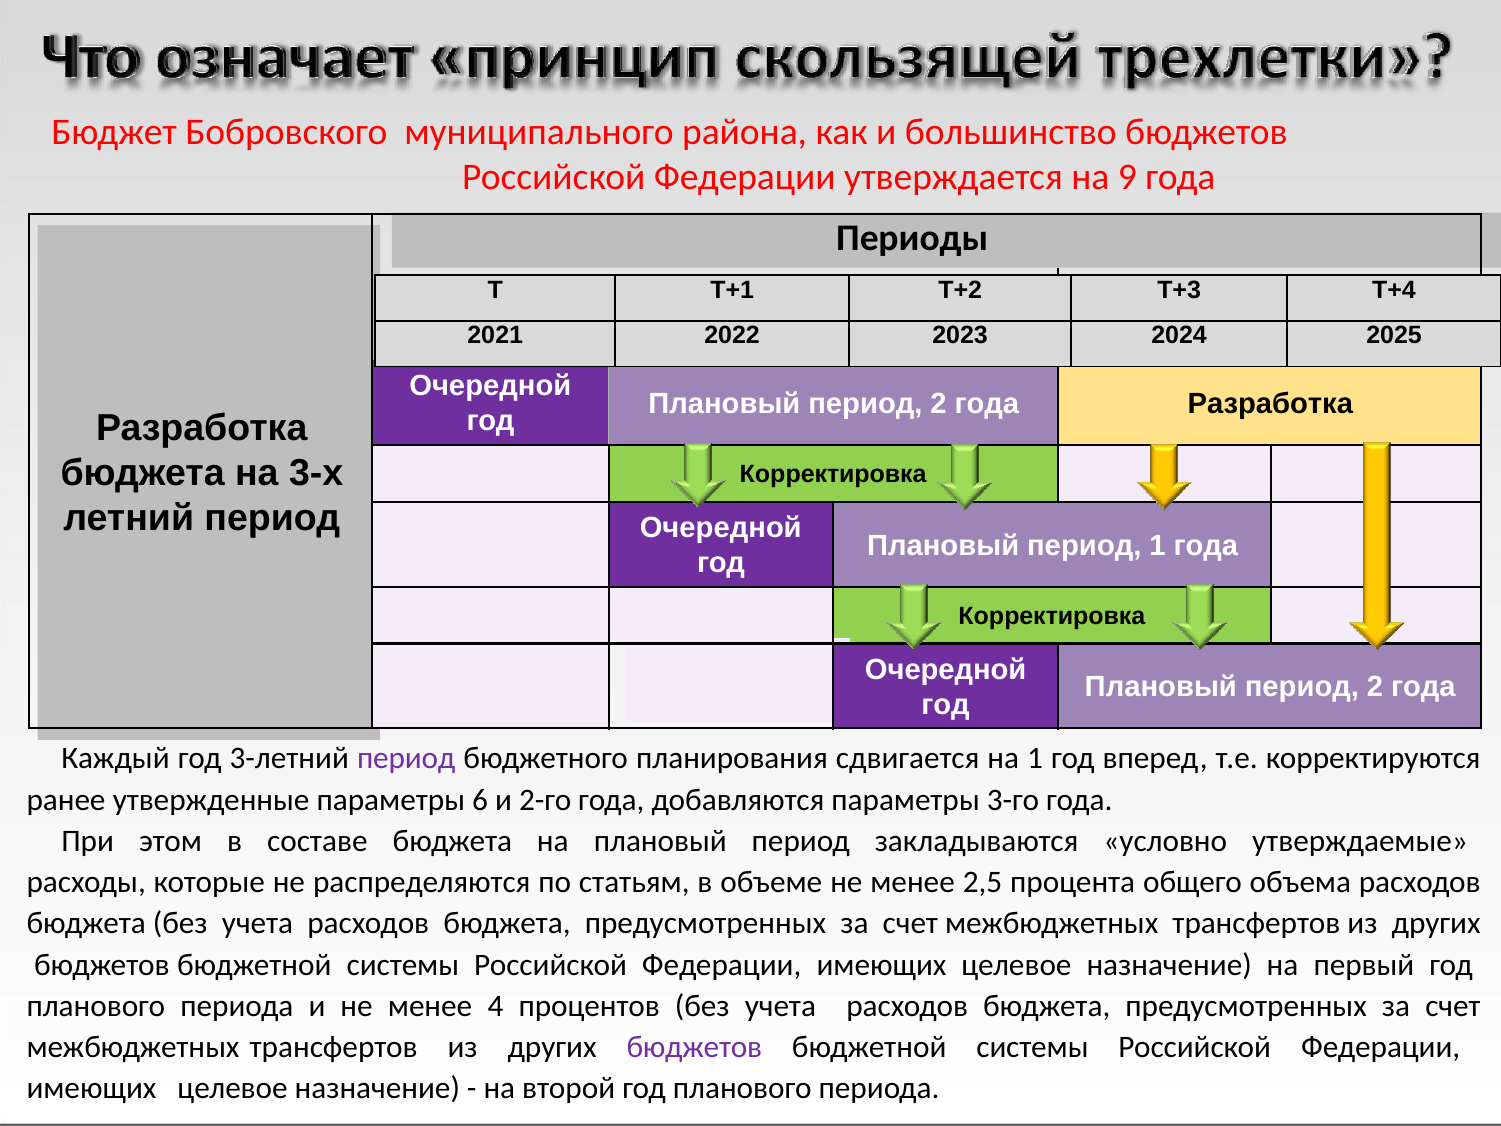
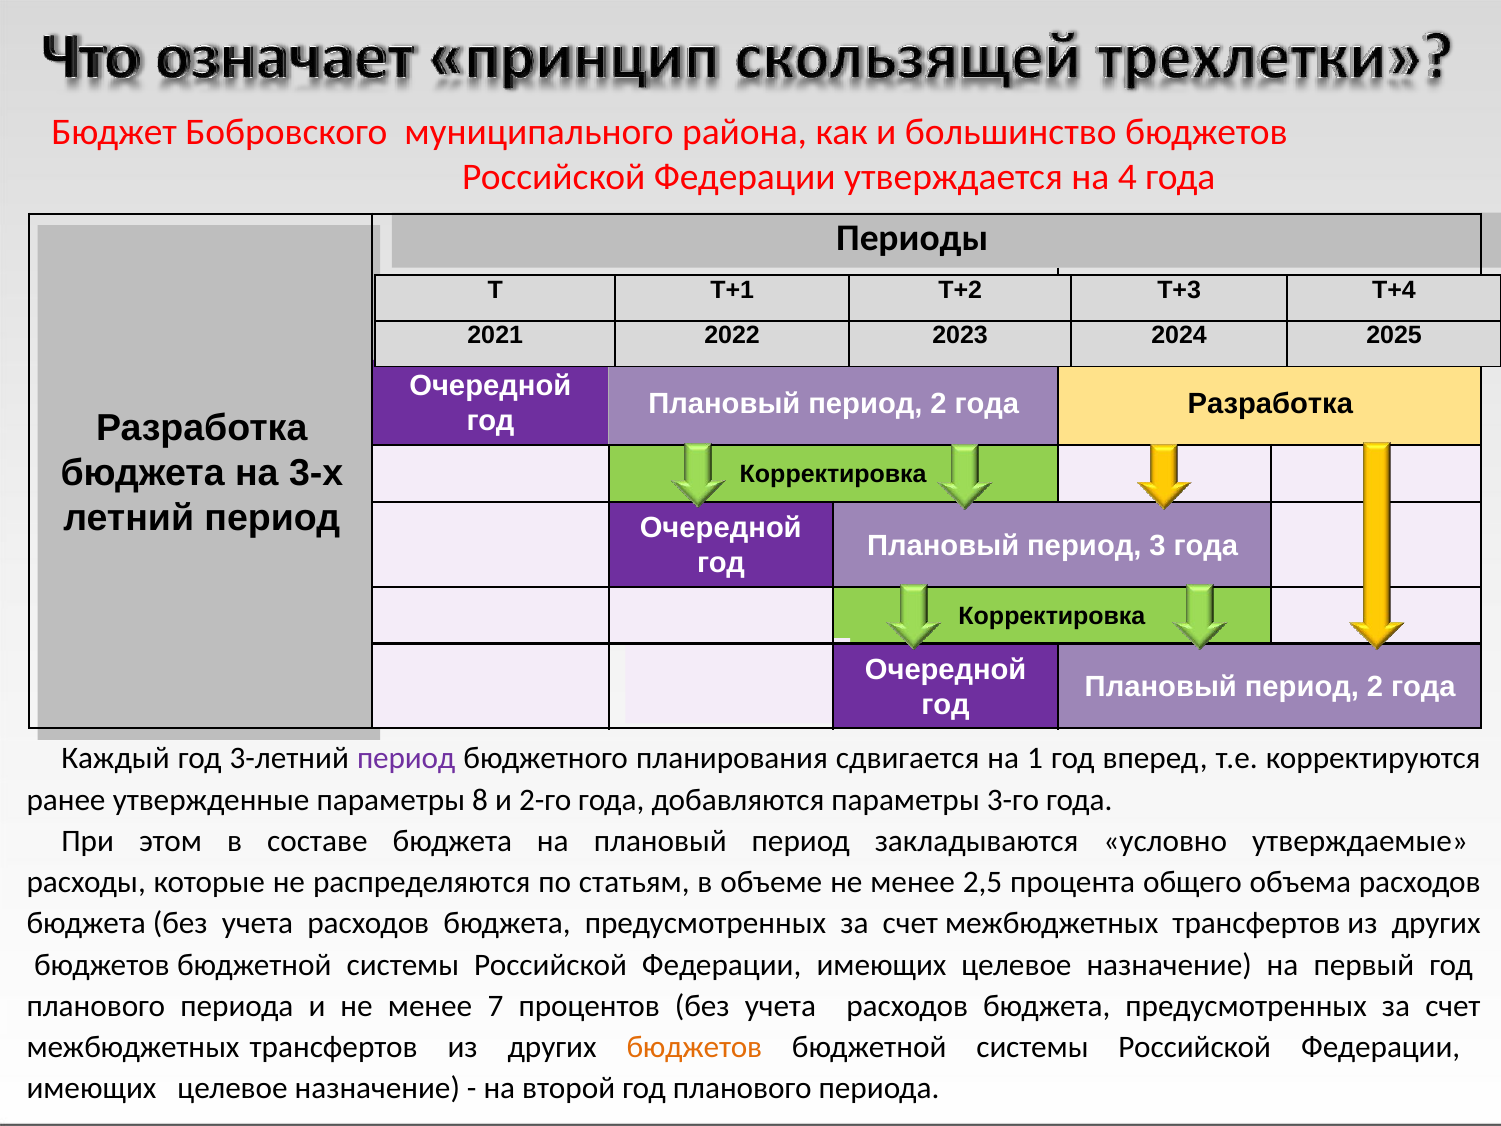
9: 9 -> 4 (1127, 177)
период 1: 1 -> 3 (1157, 545)
6: 6 -> 8 (480, 800)
4: 4 -> 7 (495, 1006)
бюджетов colour: purple -> orange (694, 1047)
